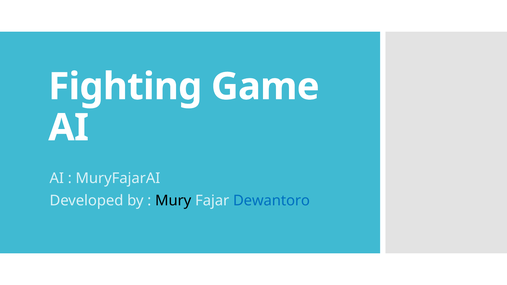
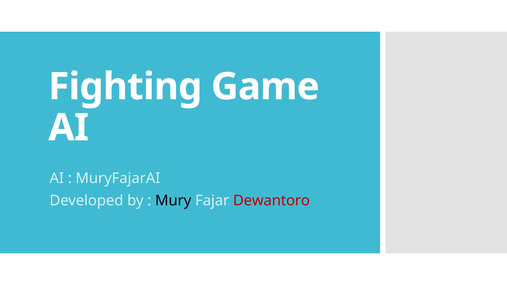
Dewantoro colour: blue -> red (271, 201)
